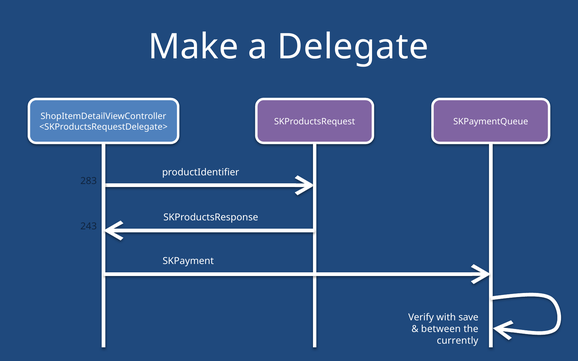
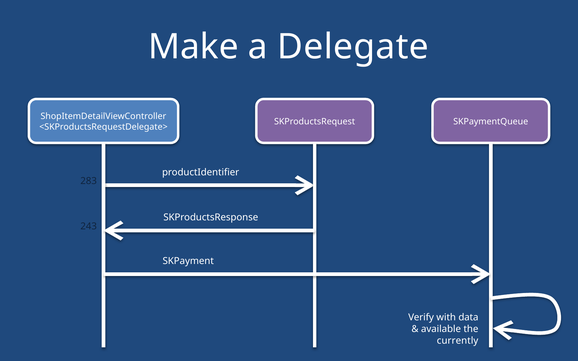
save: save -> data (468, 318)
between: between -> available (441, 329)
